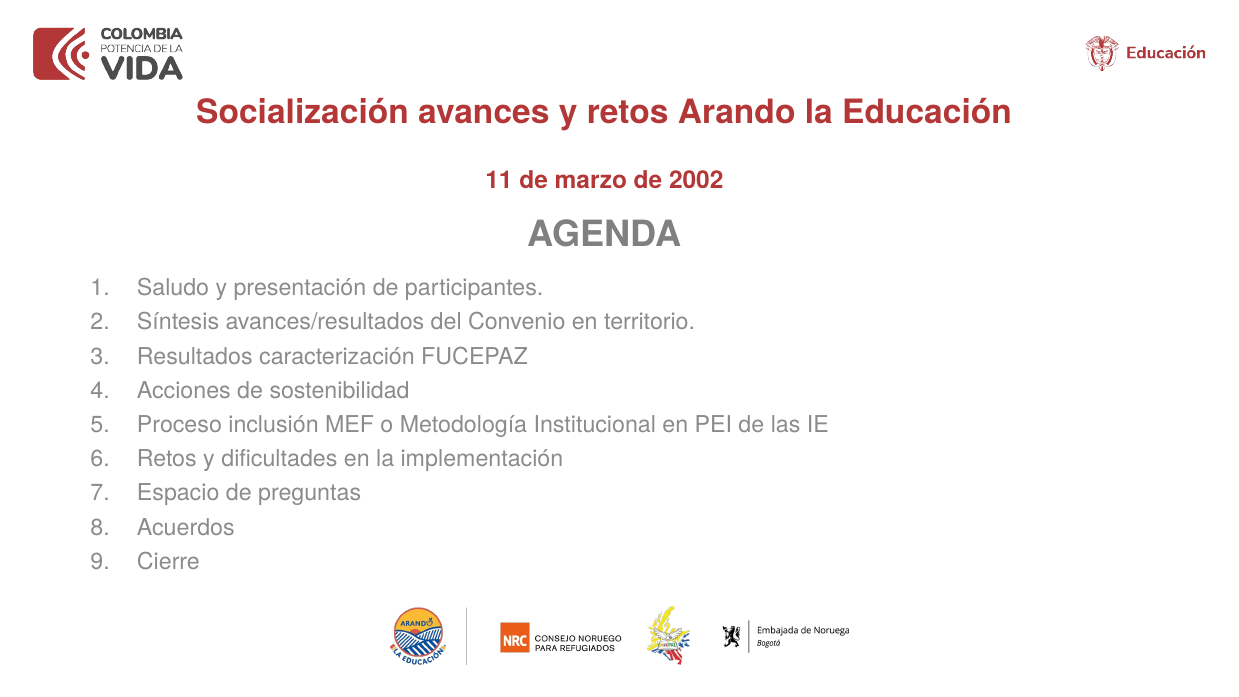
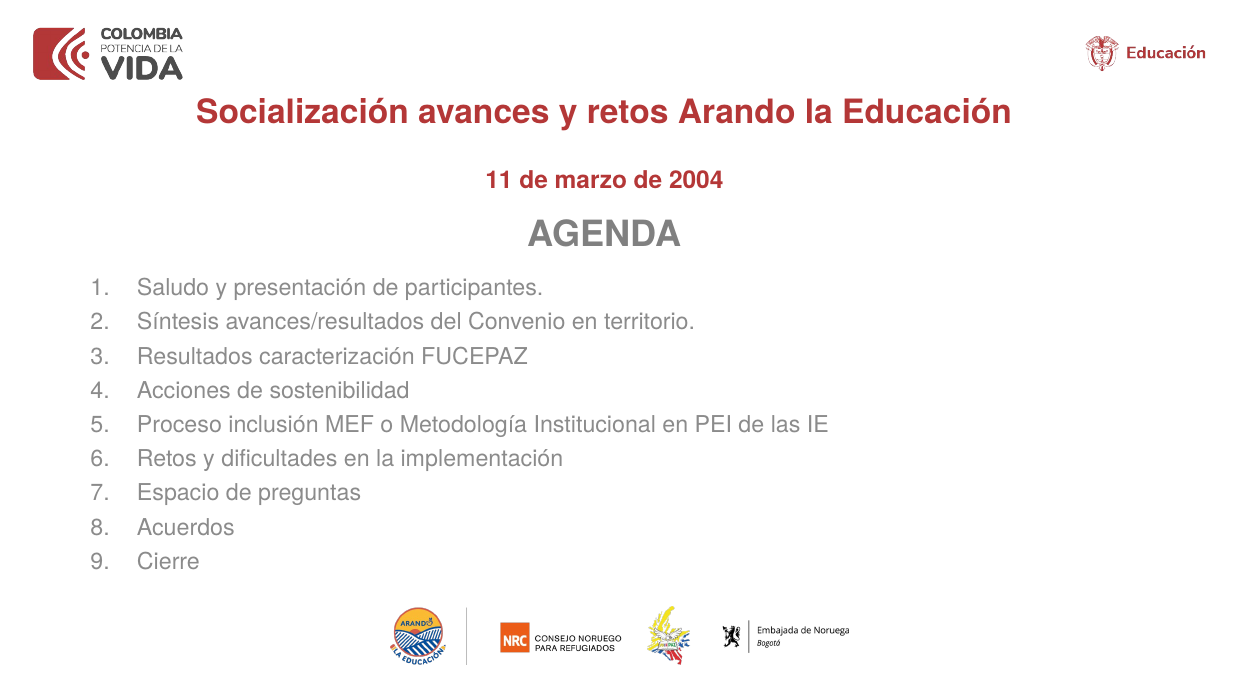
2002: 2002 -> 2004 (696, 180)
